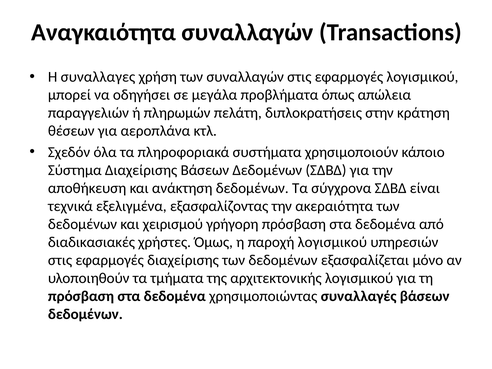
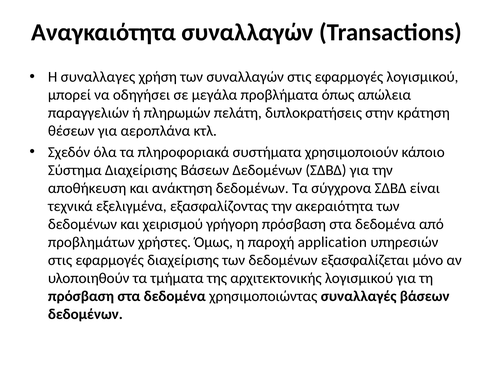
διαδικασιακές: διαδικασιακές -> προβλημάτων (91, 242)
παροχή λογισμικού: λογισμικού -> application (332, 242)
